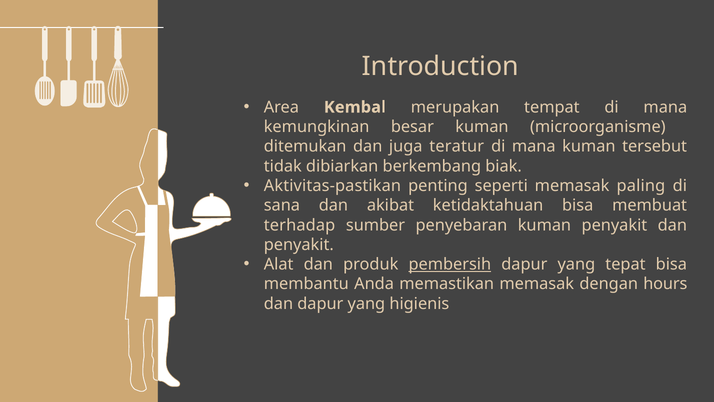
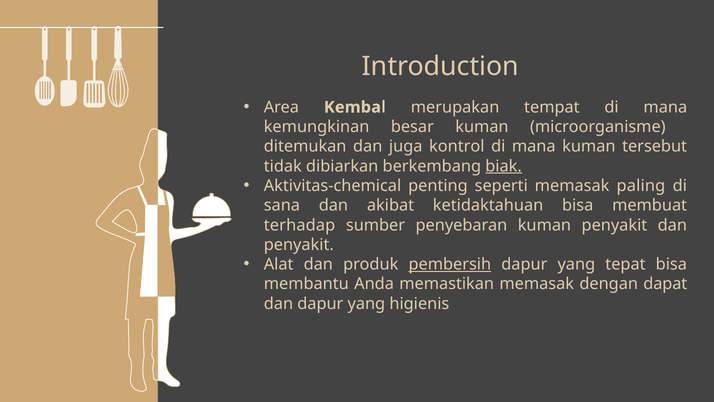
teratur: teratur -> kontrol (457, 146)
biak underline: none -> present (504, 166)
Aktivitas-pastikan: Aktivitas-pastikan -> Aktivitas-chemical (333, 186)
hours: hours -> dapat (665, 284)
